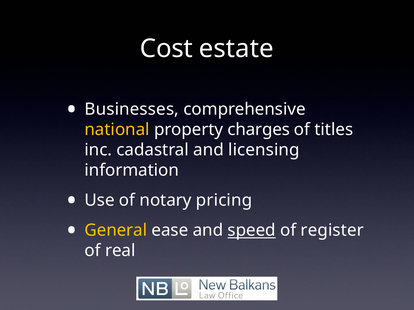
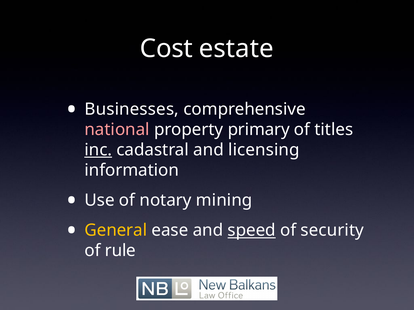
national colour: yellow -> pink (117, 130)
charges: charges -> primary (259, 130)
inc underline: none -> present (98, 150)
pricing: pricing -> mining (224, 201)
register: register -> security (332, 231)
real: real -> rule (120, 251)
